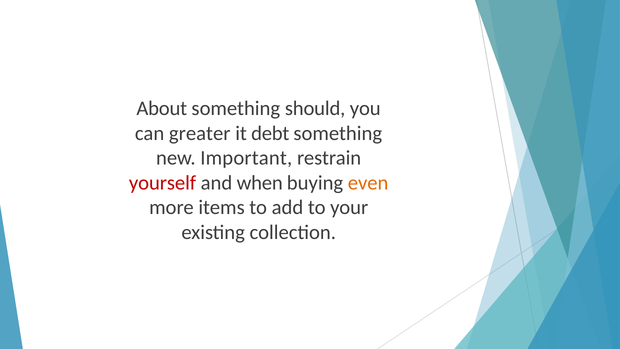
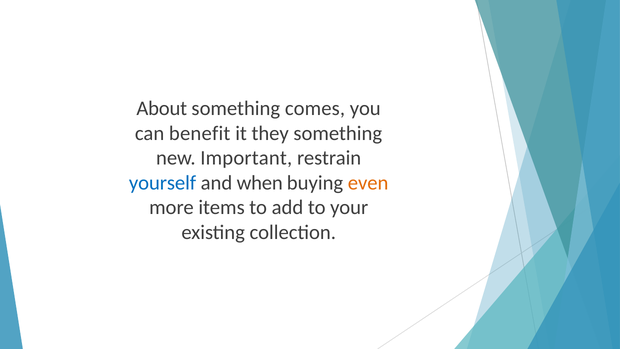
should: should -> comes (315, 108)
greater: greater -> benefit (200, 133)
debt: debt -> they (270, 133)
yourself colour: red -> blue (163, 183)
